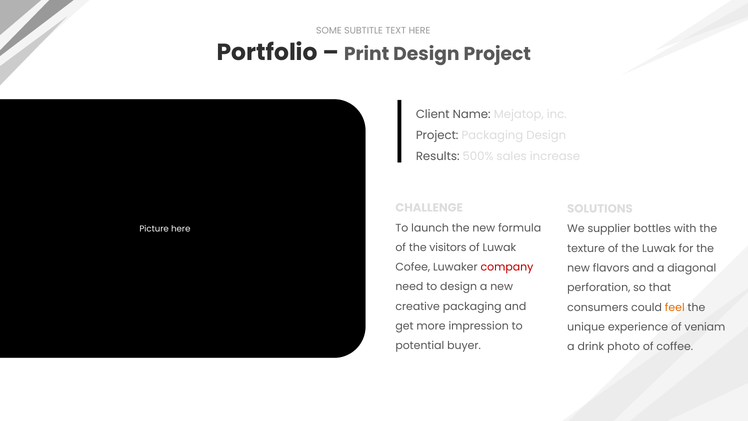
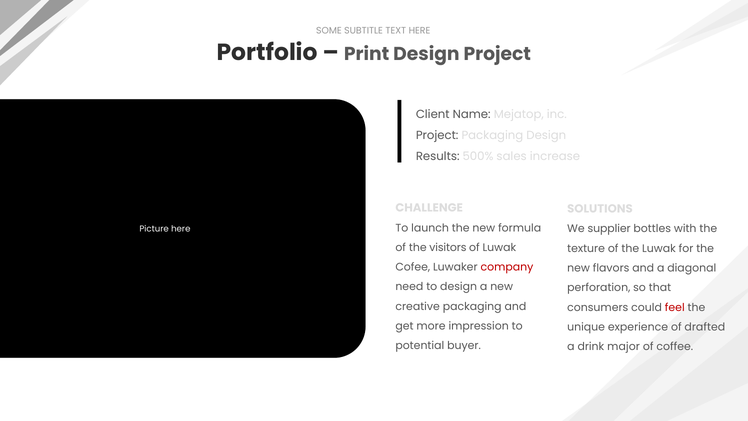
feel colour: orange -> red (675, 307)
veniam: veniam -> drafted (705, 327)
photo: photo -> major (624, 347)
